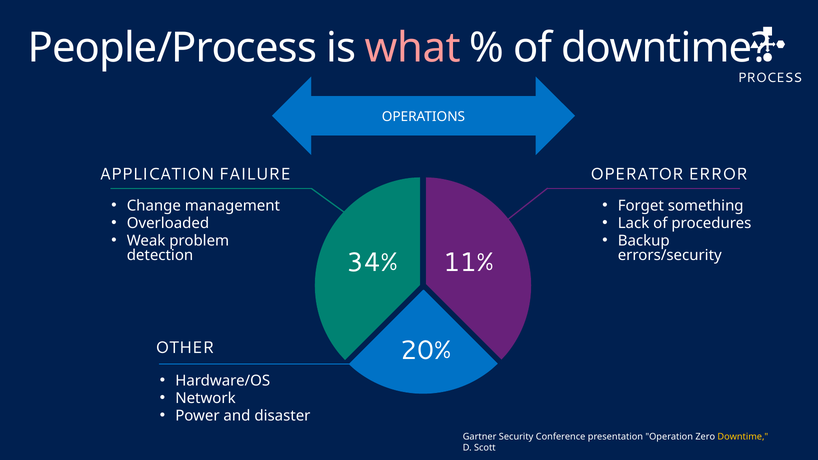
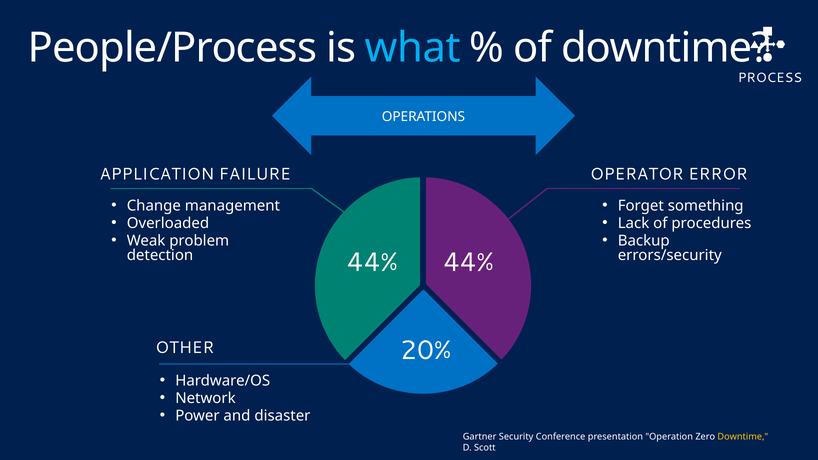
what colour: pink -> light blue (413, 48)
34%: 34% -> 44% (372, 262)
11%: 11% -> 44% (469, 262)
